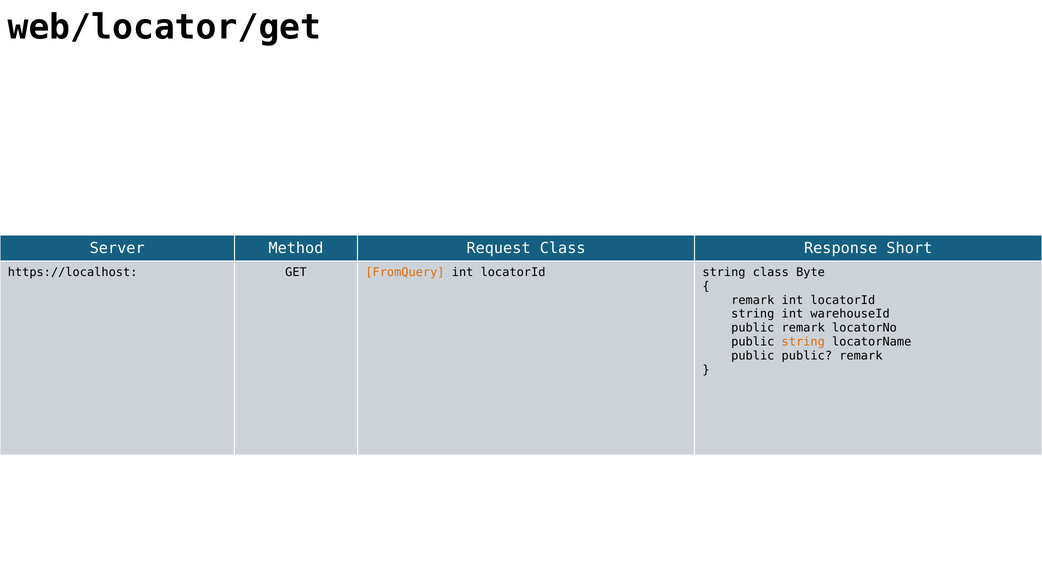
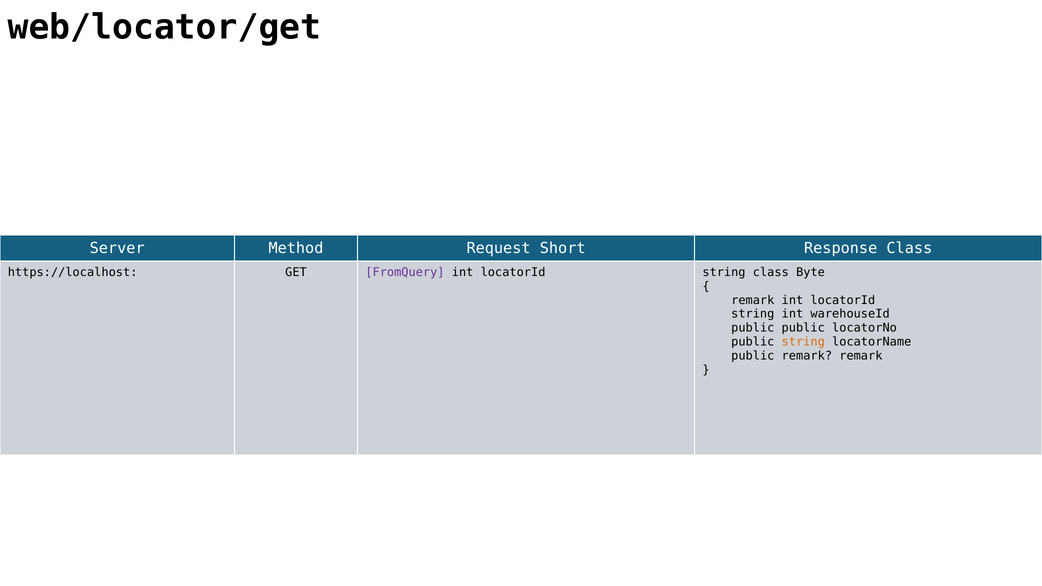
Request Class: Class -> Short (563, 248)
Response Short: Short -> Class (909, 248)
FromQuery colour: orange -> purple (405, 272)
remark: remark -> public (803, 328)
public public: public -> remark (807, 356)
